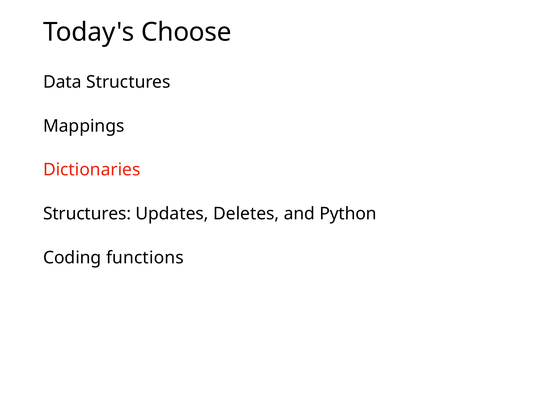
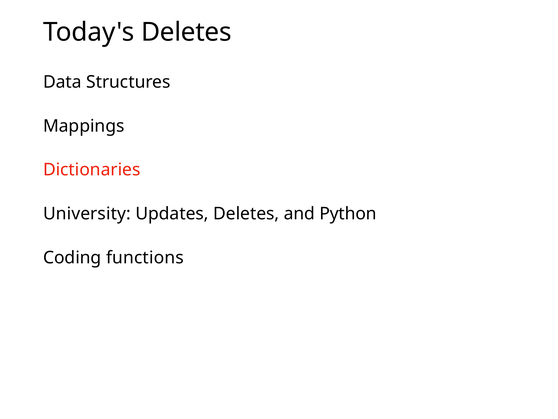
Today's Choose: Choose -> Deletes (186, 32)
Structures: Structures -> University (87, 213)
